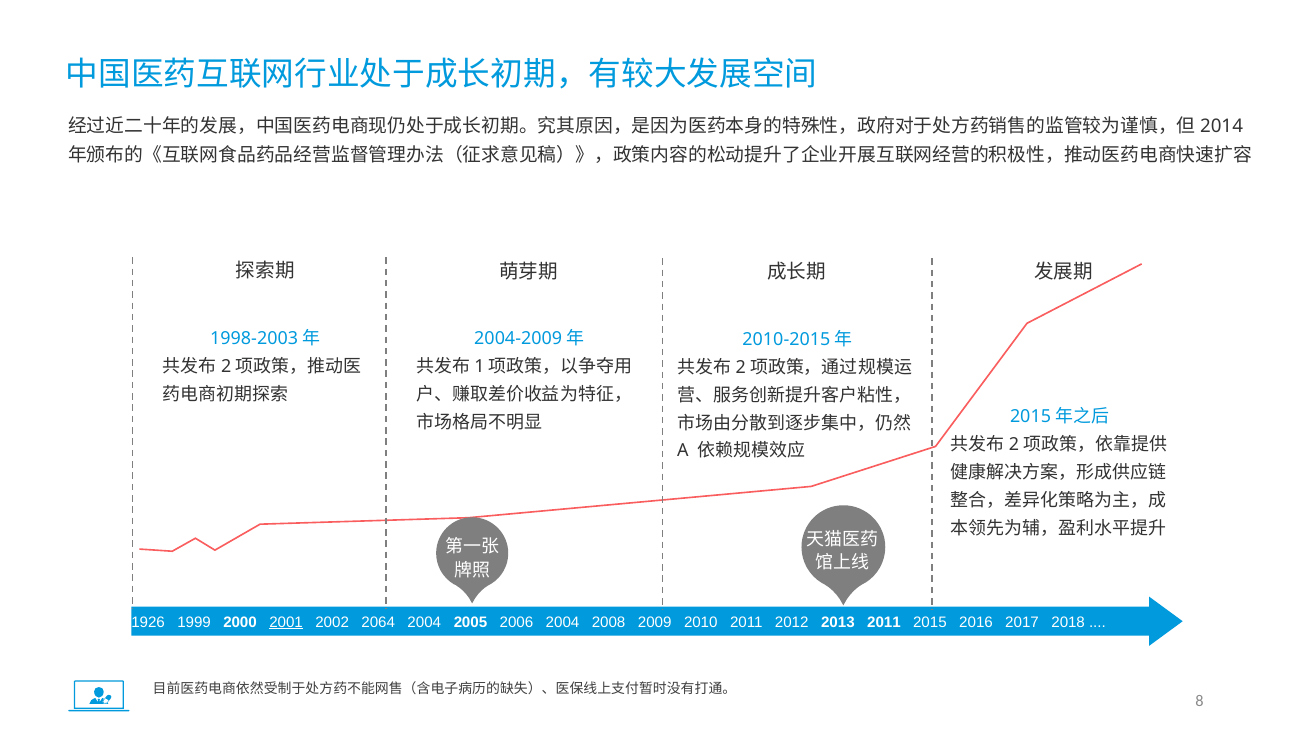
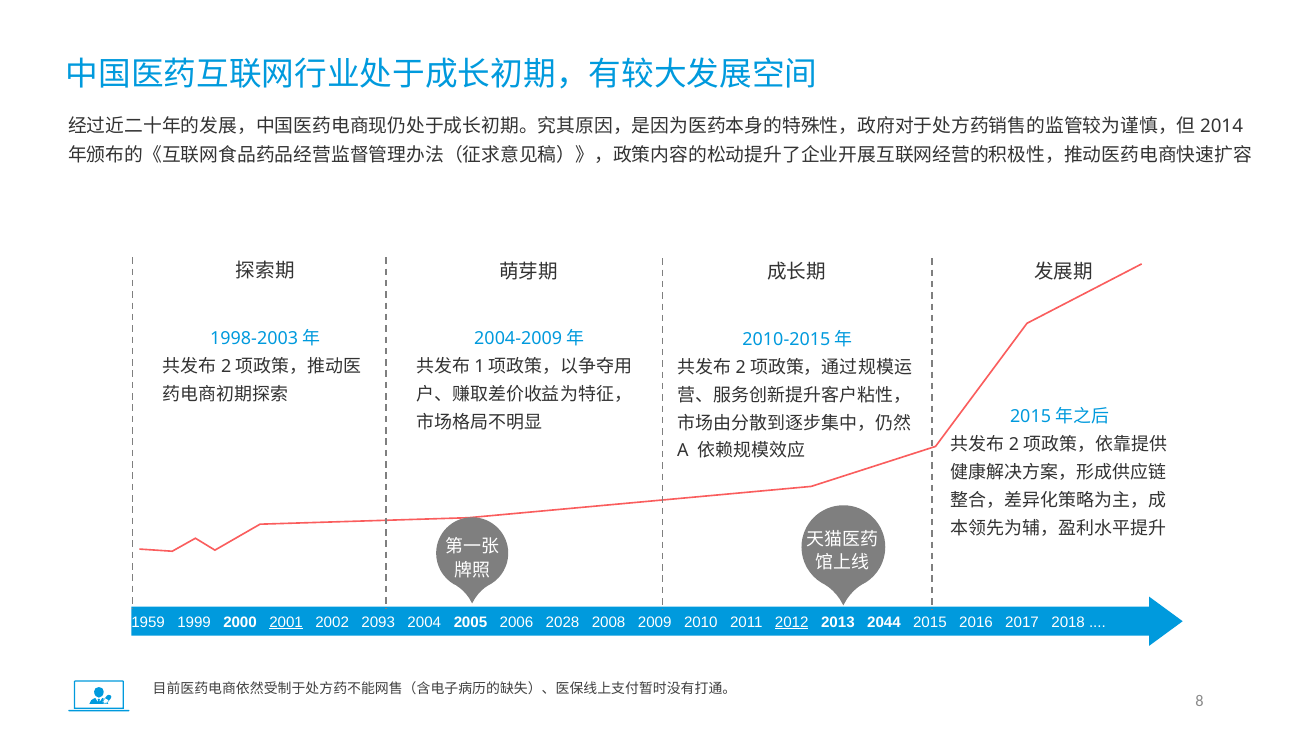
1926: 1926 -> 1959 (148, 622)
2064: 2064 -> 2093 (378, 622)
2006 2004: 2004 -> 2028 (563, 622)
2012 underline: none -> present (792, 622)
2013 2011: 2011 -> 2044 (884, 622)
